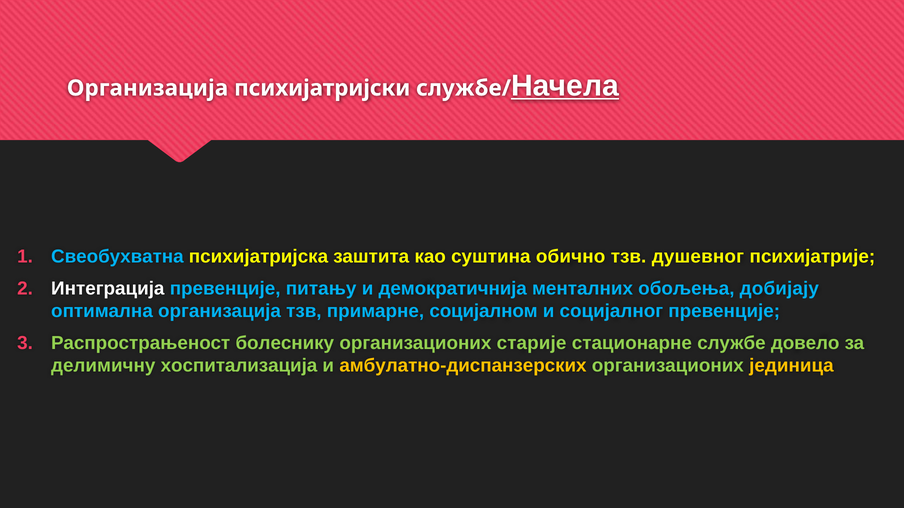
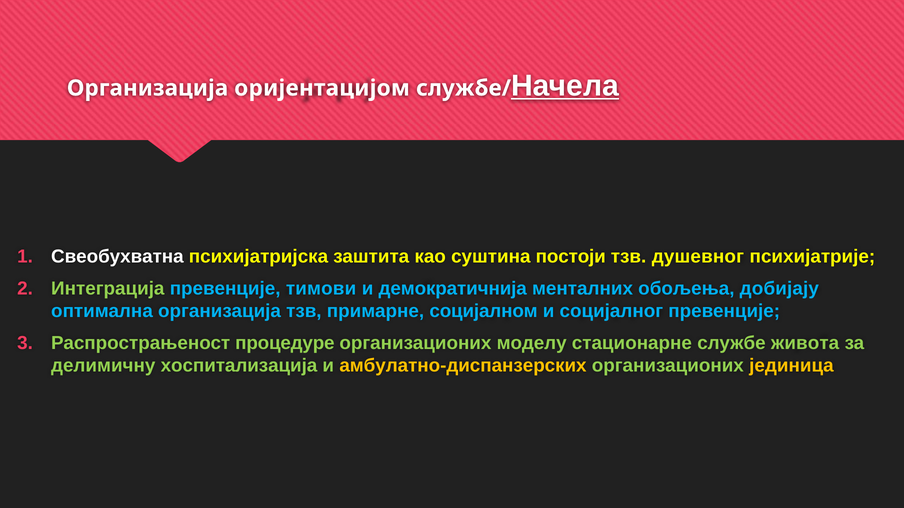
психијатријски: психијатријски -> оријентацијом (322, 88)
Свеобухватна colour: light blue -> white (117, 257)
обично: обично -> постоји (571, 257)
Интеграција colour: white -> light green (108, 289)
питању: питању -> тимови (321, 289)
болеснику: болеснику -> процедуре (285, 343)
старије: старије -> моделу (532, 343)
довело: довело -> живота (805, 343)
